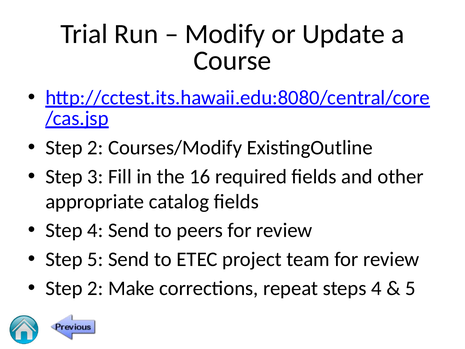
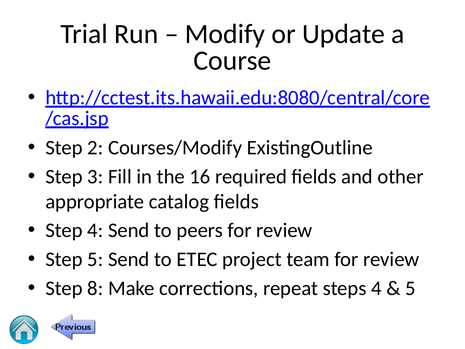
2: 2 -> 8 (95, 288)
